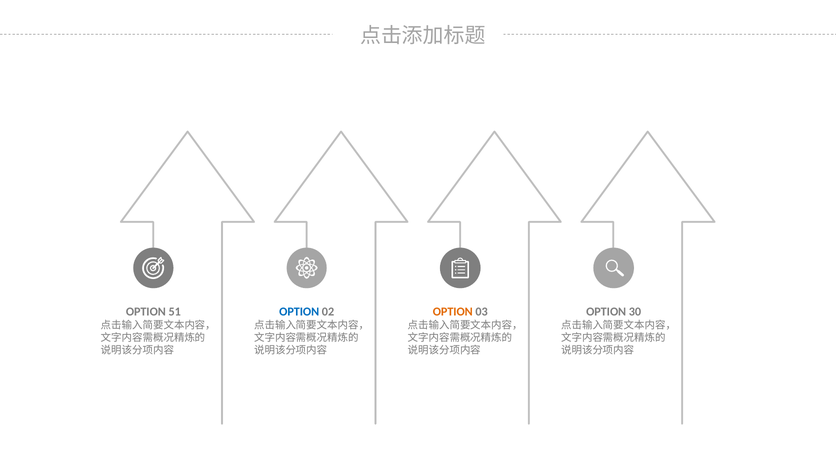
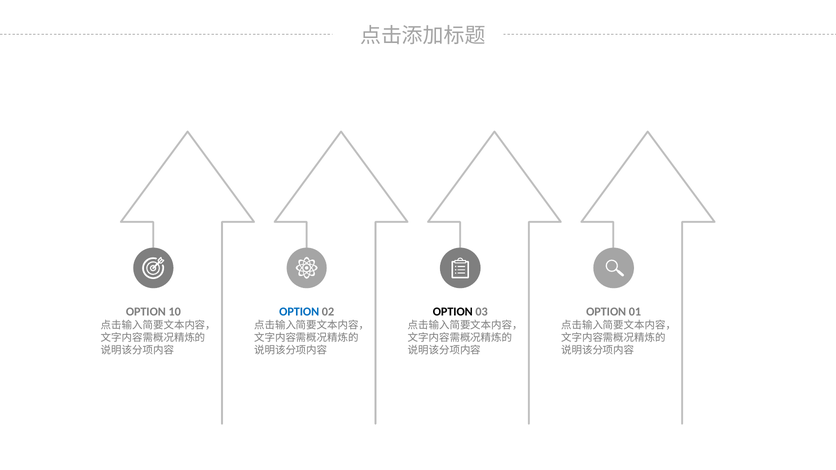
51: 51 -> 10 (175, 312)
OPTION colour: orange -> black (453, 312)
30: 30 -> 01 (635, 312)
